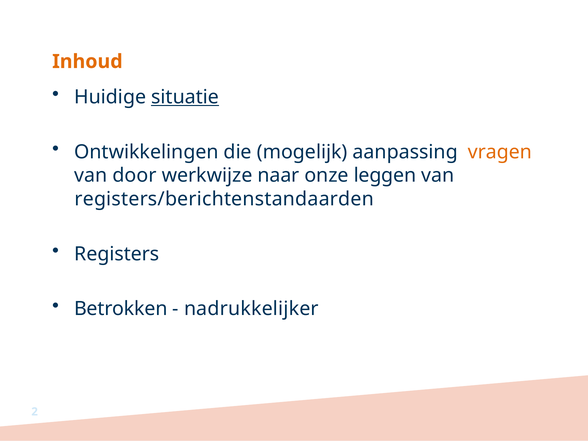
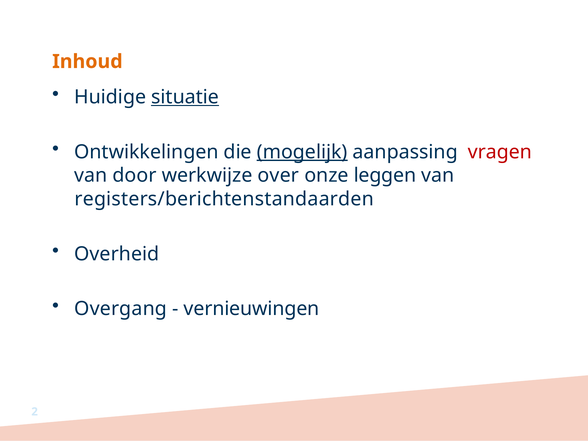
mogelijk underline: none -> present (302, 152)
vragen colour: orange -> red (500, 152)
naar: naar -> over (278, 175)
Registers: Registers -> Overheid (117, 254)
Betrokken: Betrokken -> Overgang (121, 309)
nadrukkelijker: nadrukkelijker -> vernieuwingen (252, 309)
